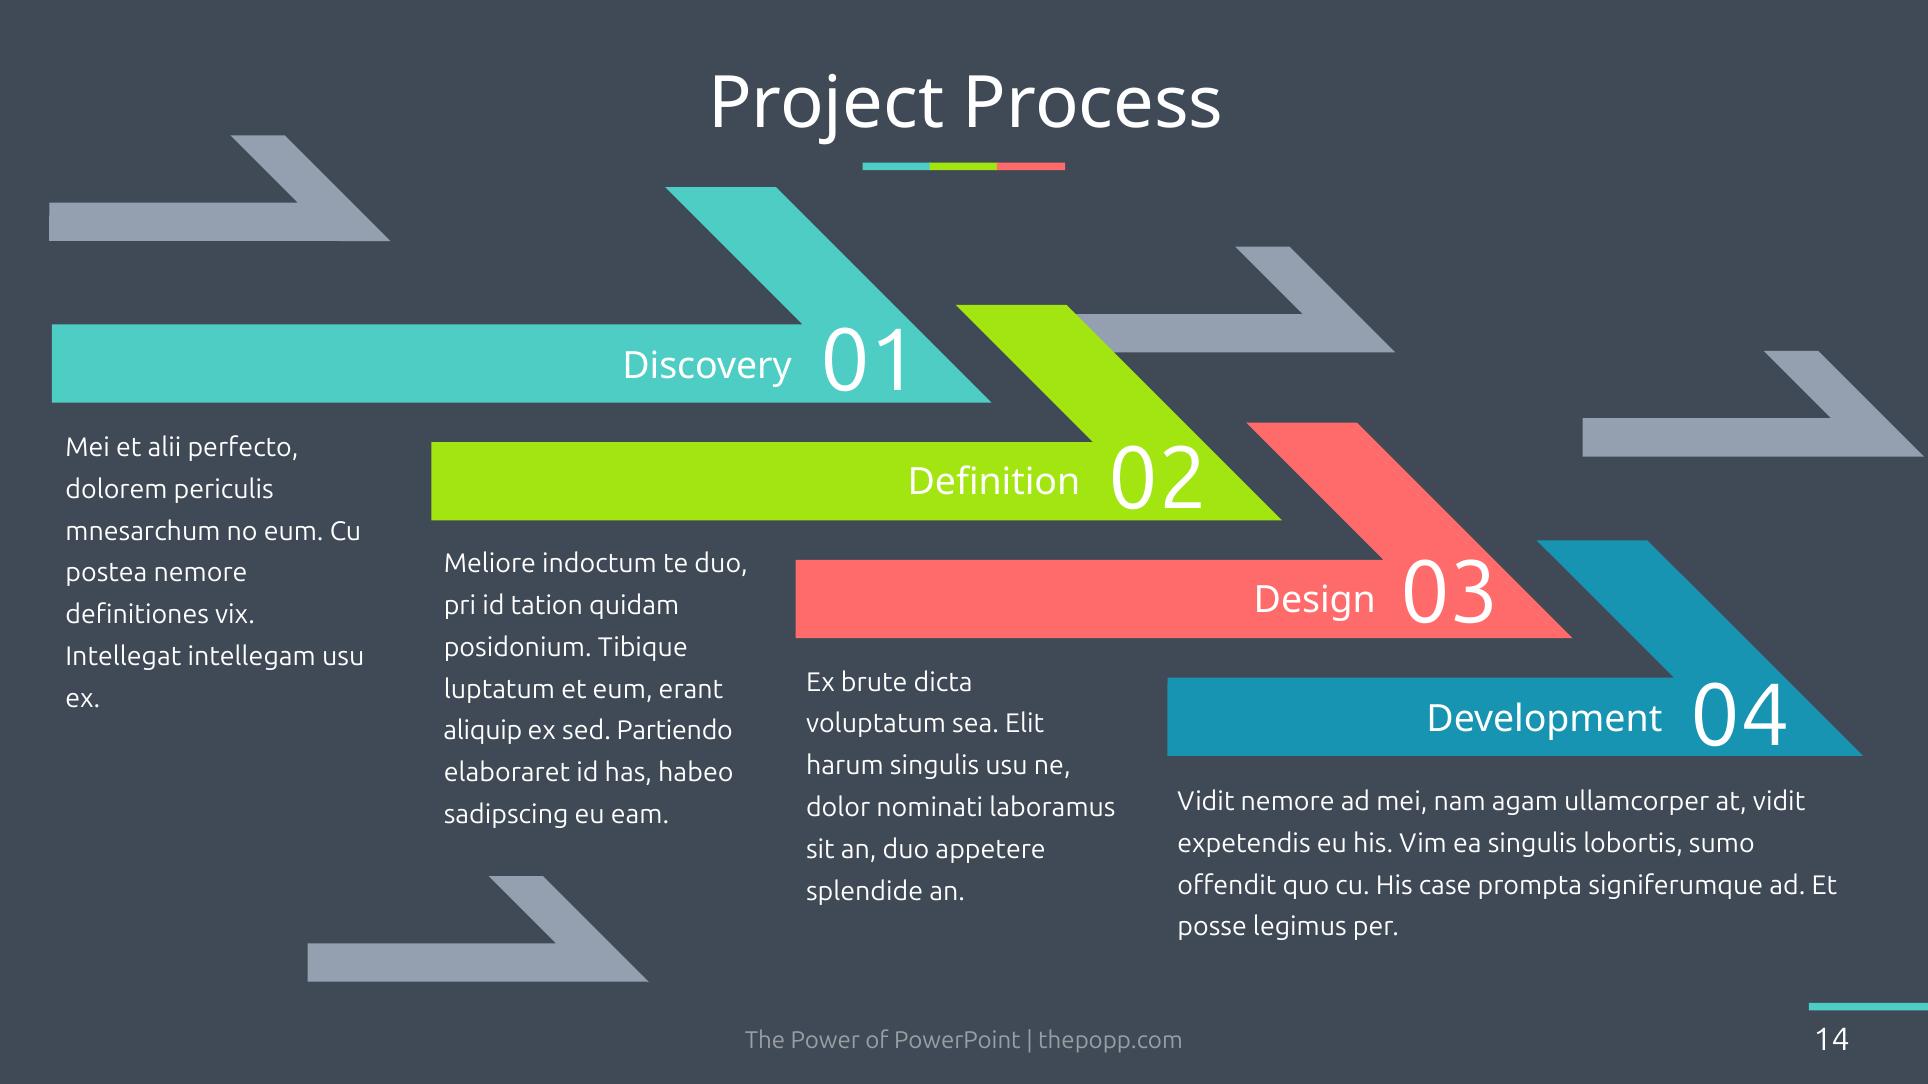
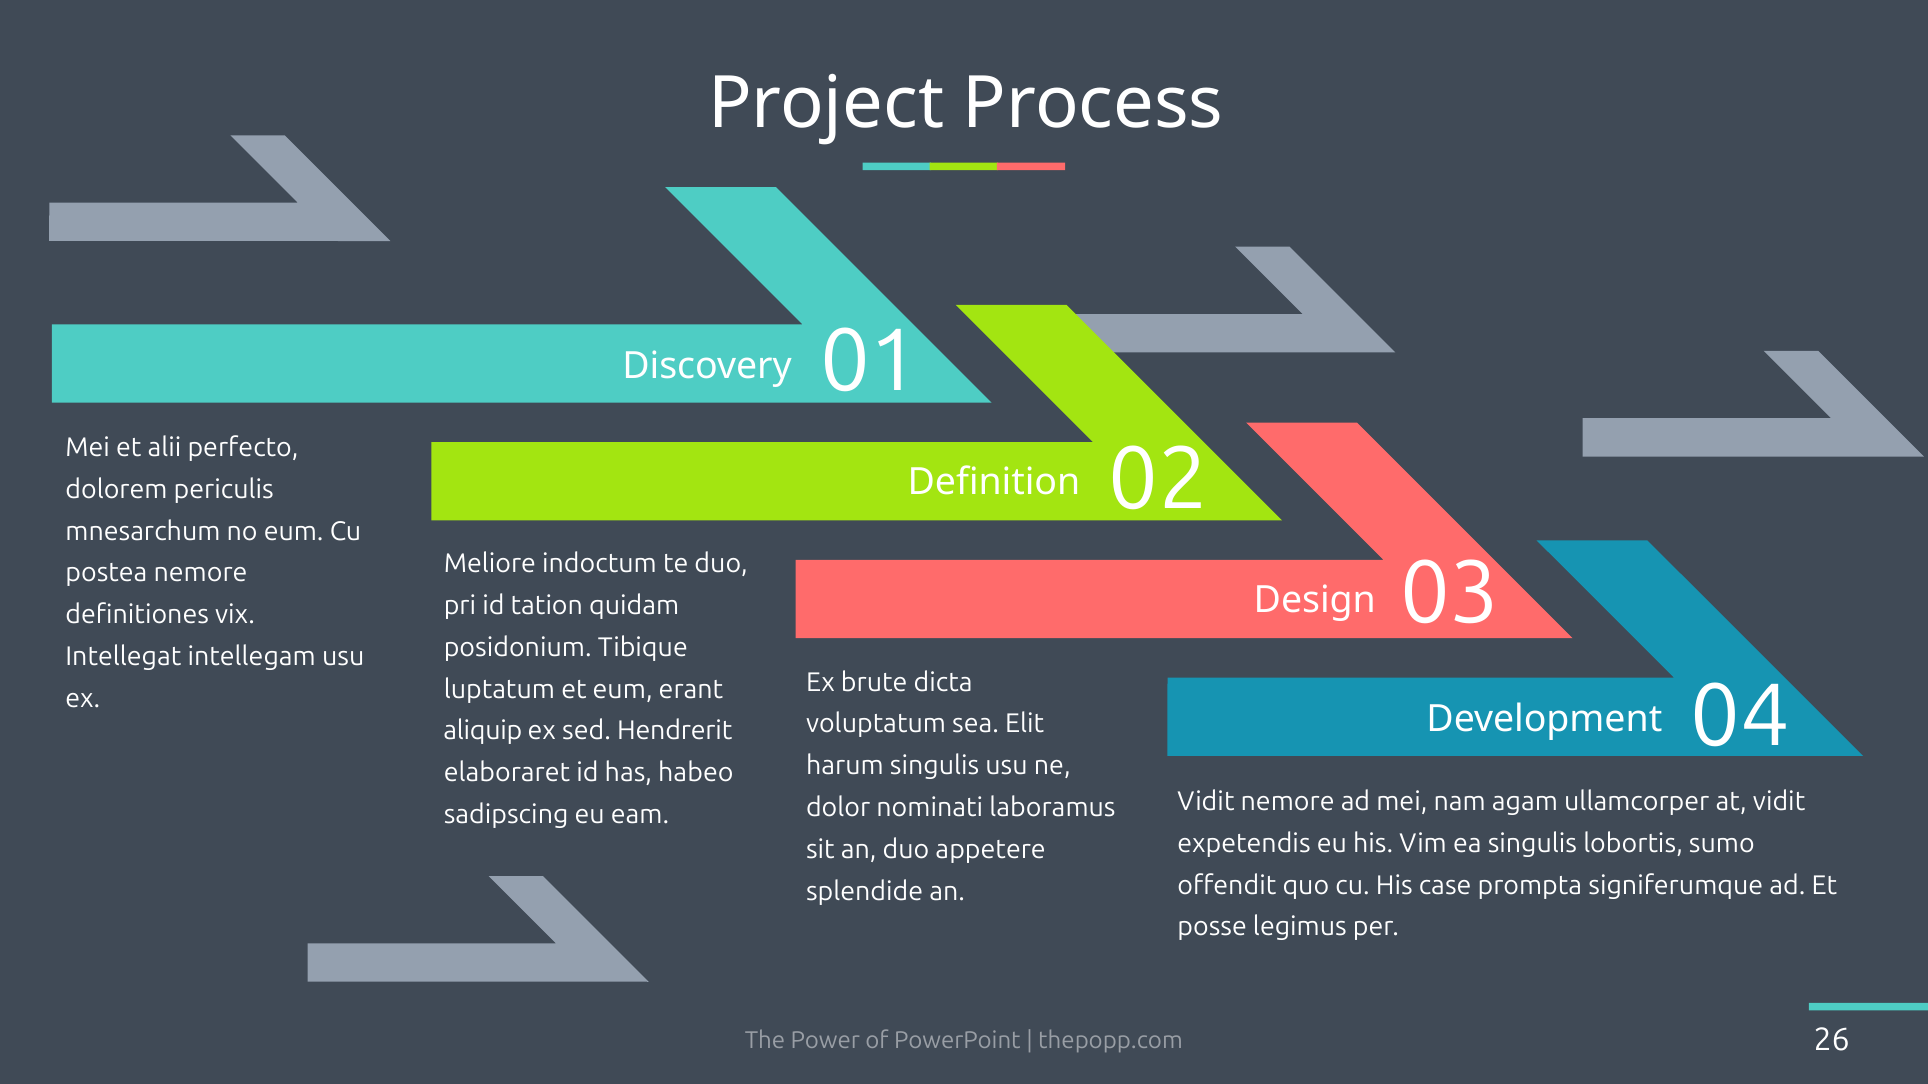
Partiendo: Partiendo -> Hendrerit (675, 731)
14: 14 -> 26 (1832, 1040)
